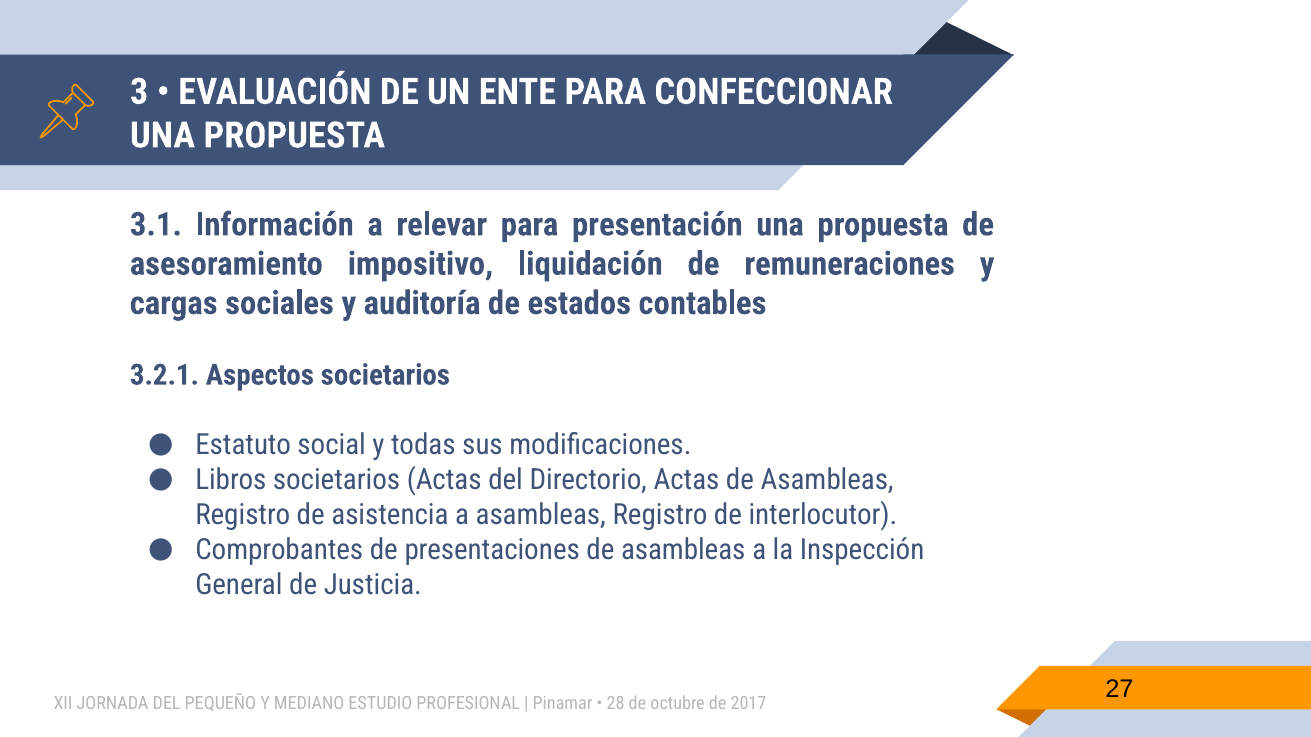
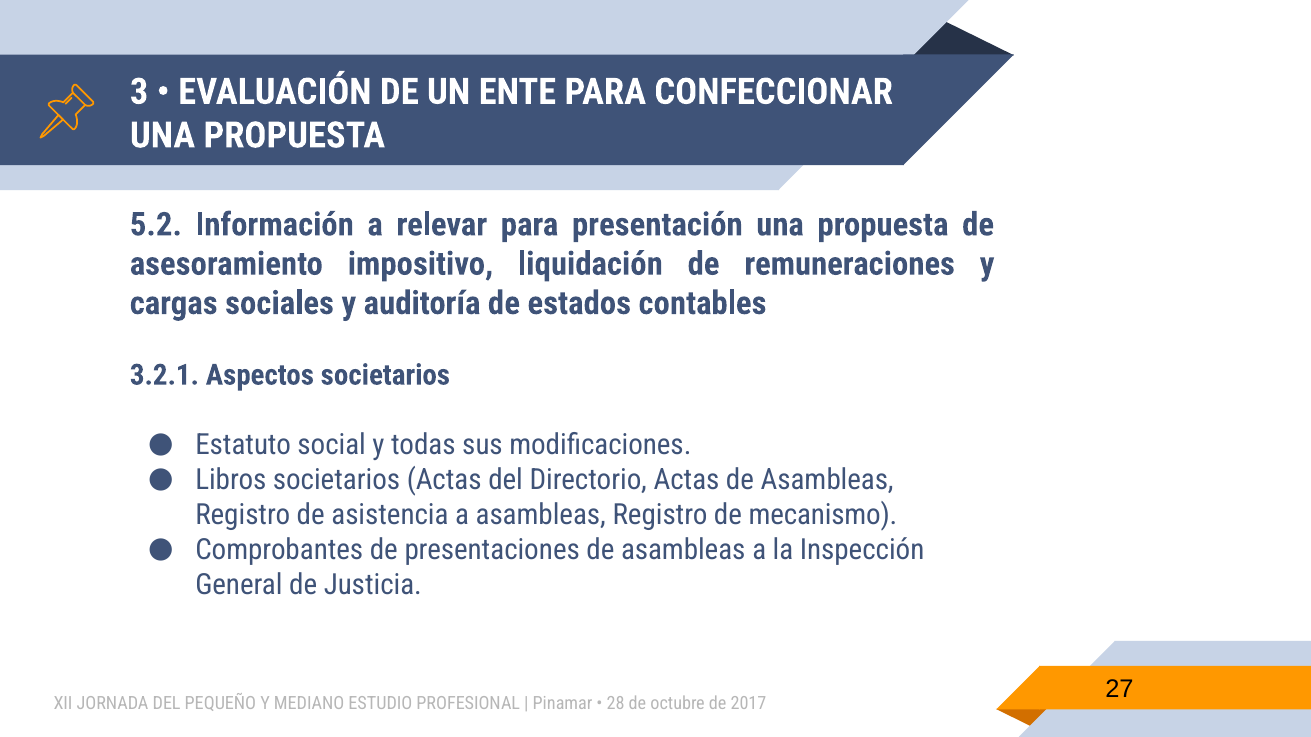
3.1: 3.1 -> 5.2 (156, 225)
interlocutor: interlocutor -> mecanismo (823, 515)
